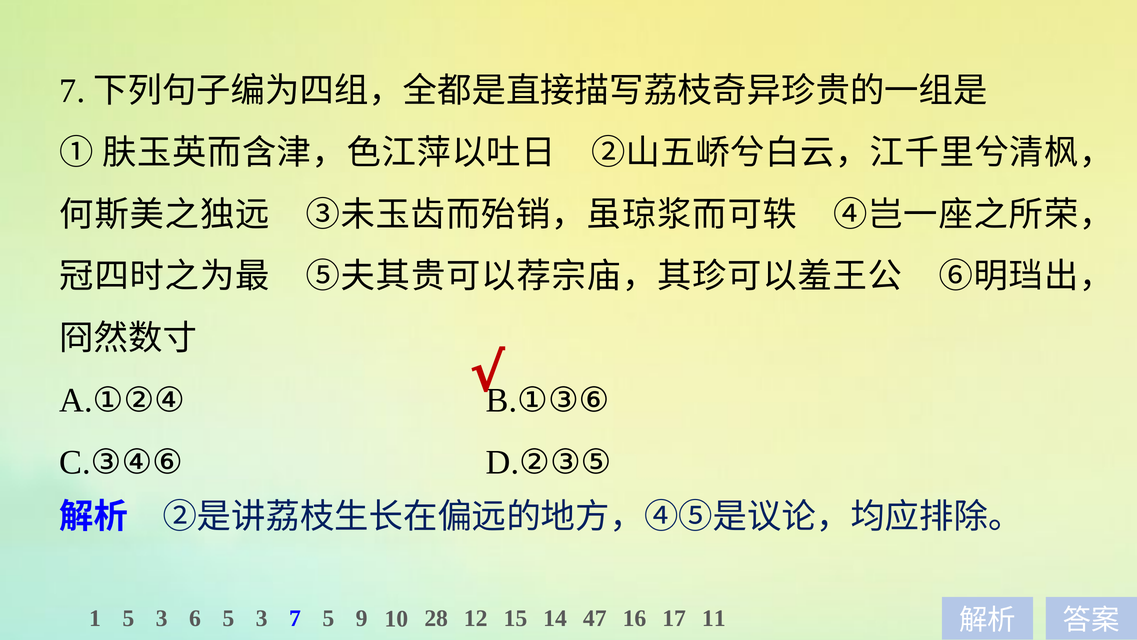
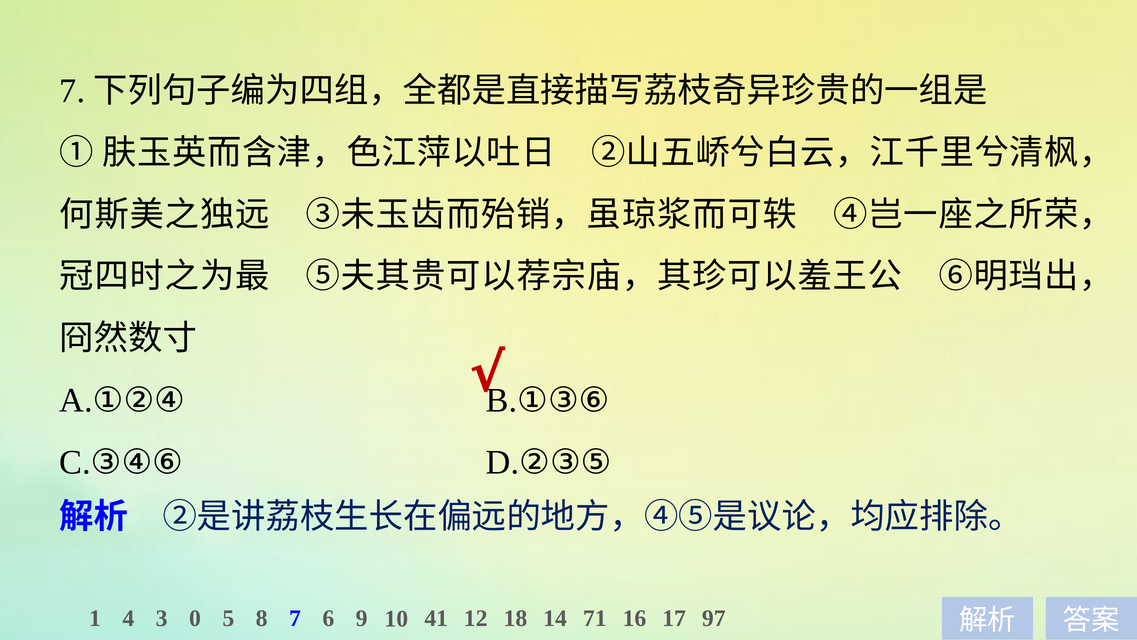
1 5: 5 -> 4 (128, 618)
6: 6 -> 0 (195, 618)
3: 3 -> 8 (262, 618)
7 5: 5 -> 6 (328, 618)
28: 28 -> 41 (436, 618)
15: 15 -> 18 (515, 618)
47: 47 -> 71 (595, 618)
11: 11 -> 97 (714, 618)
